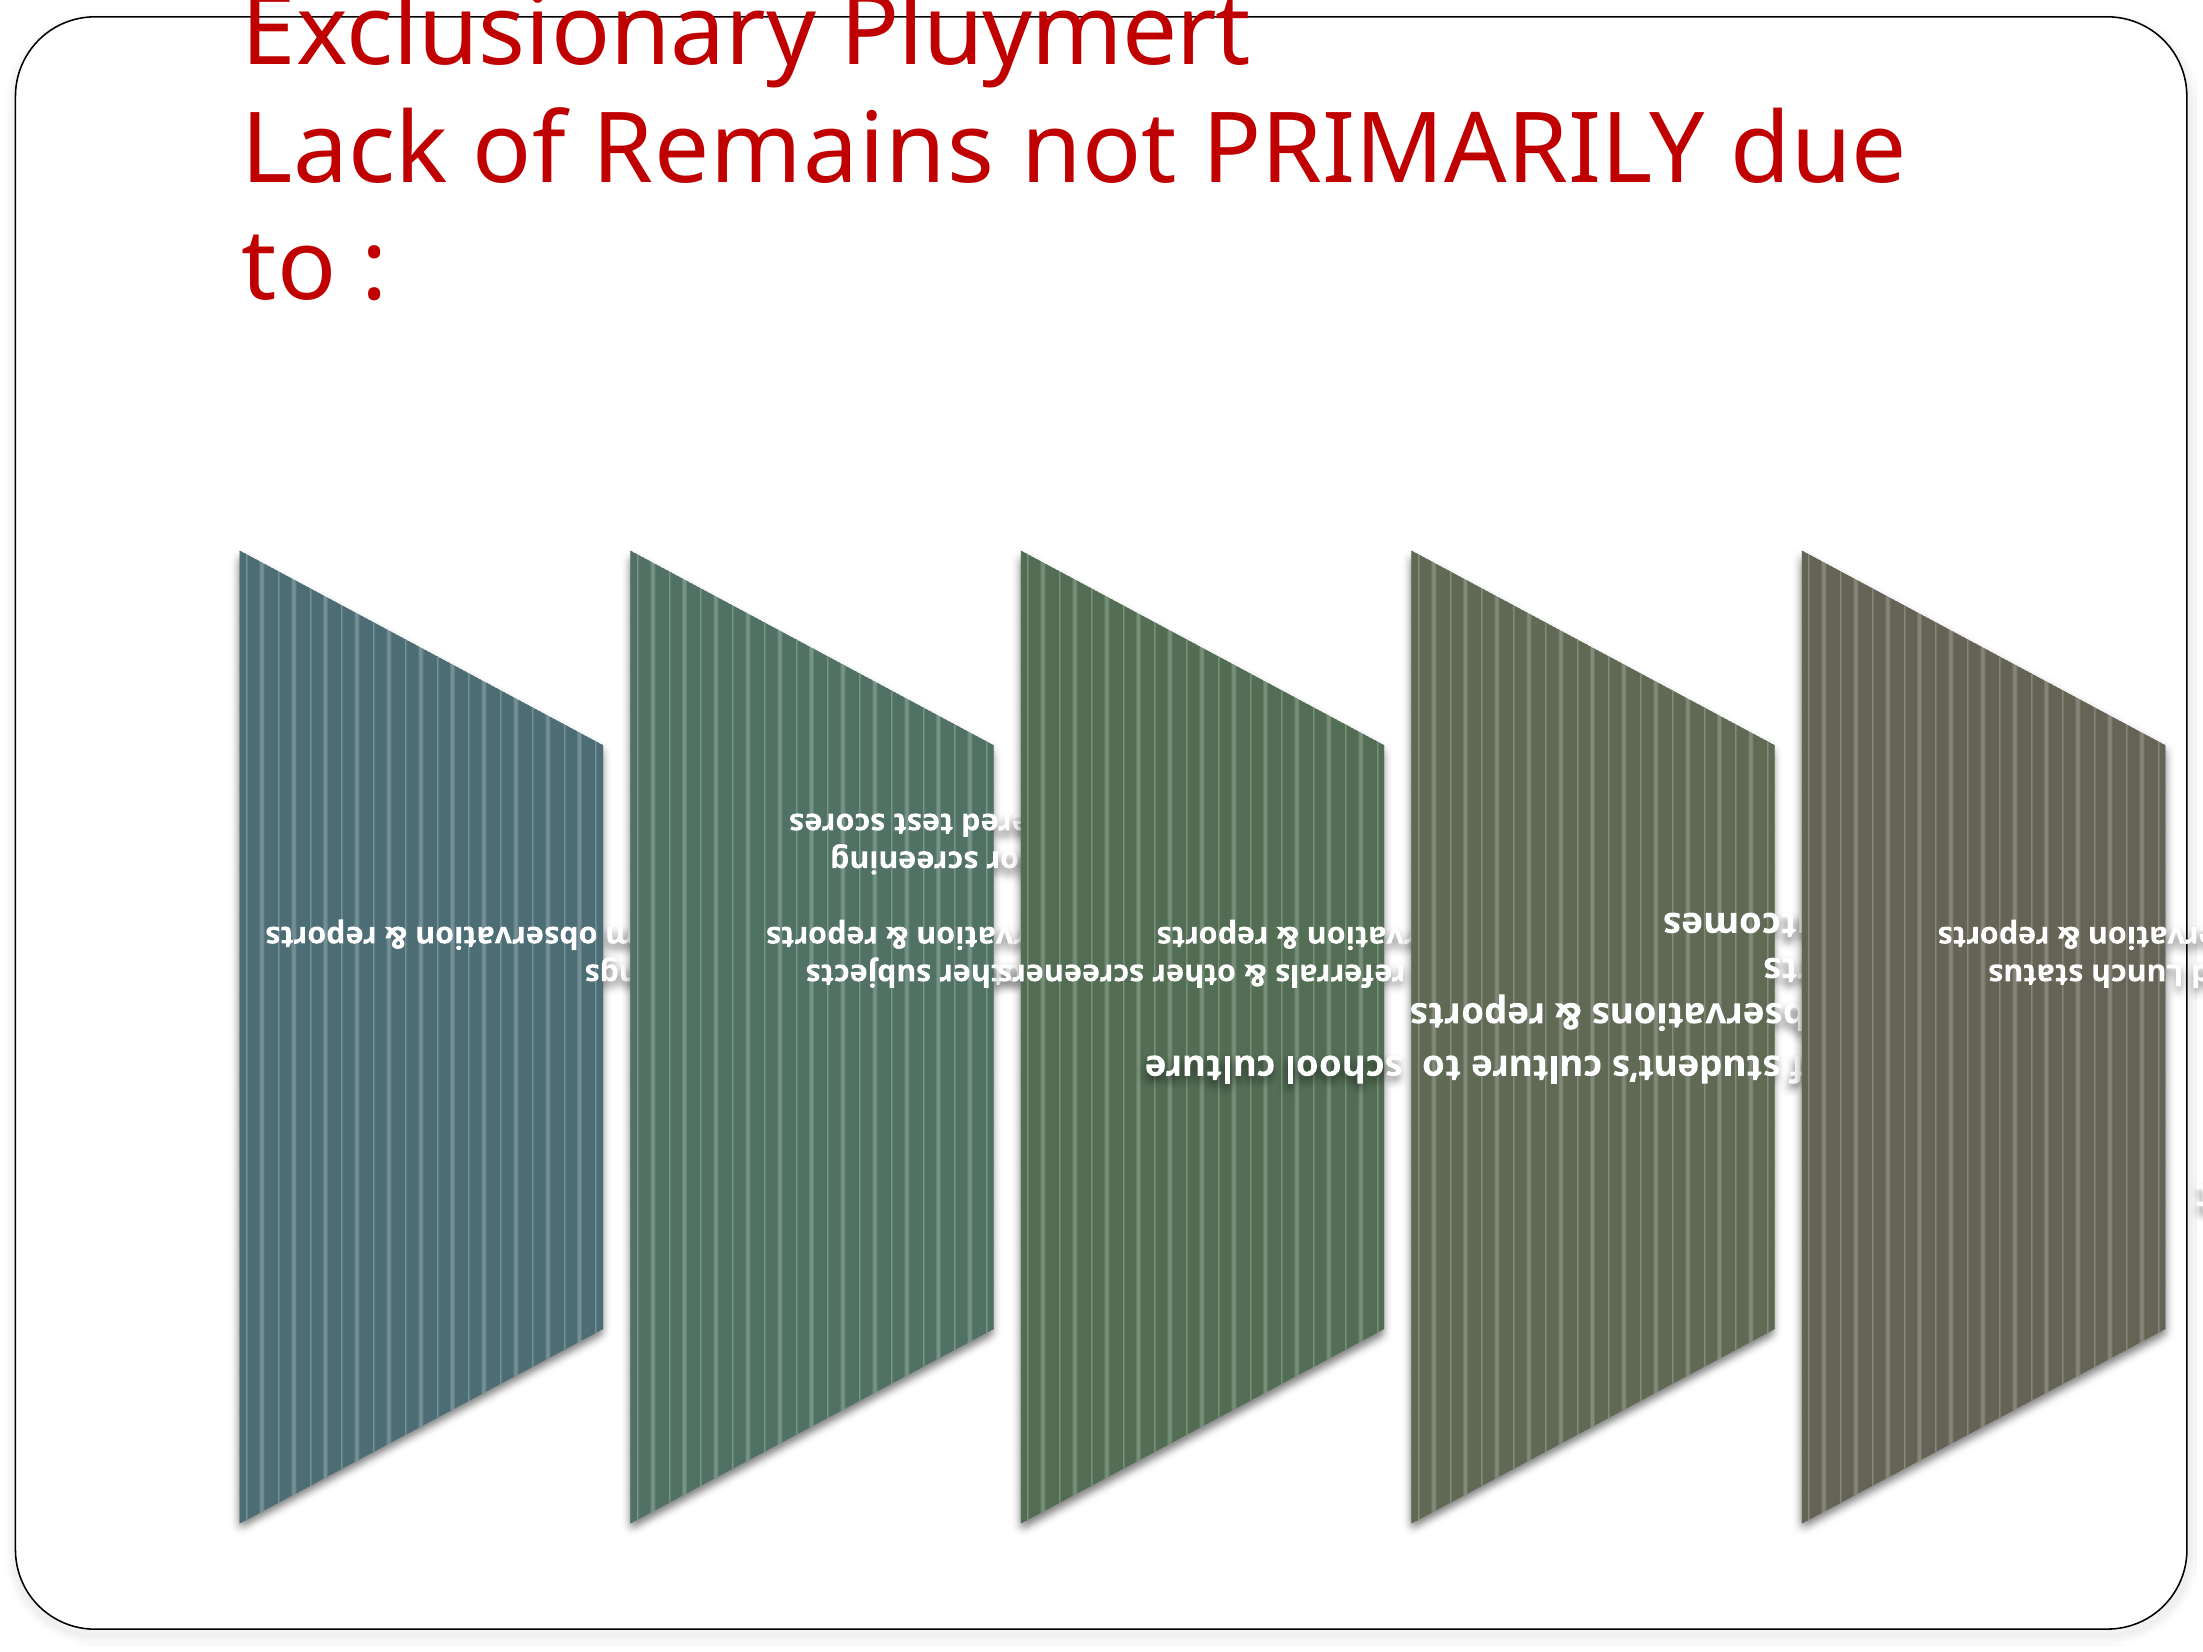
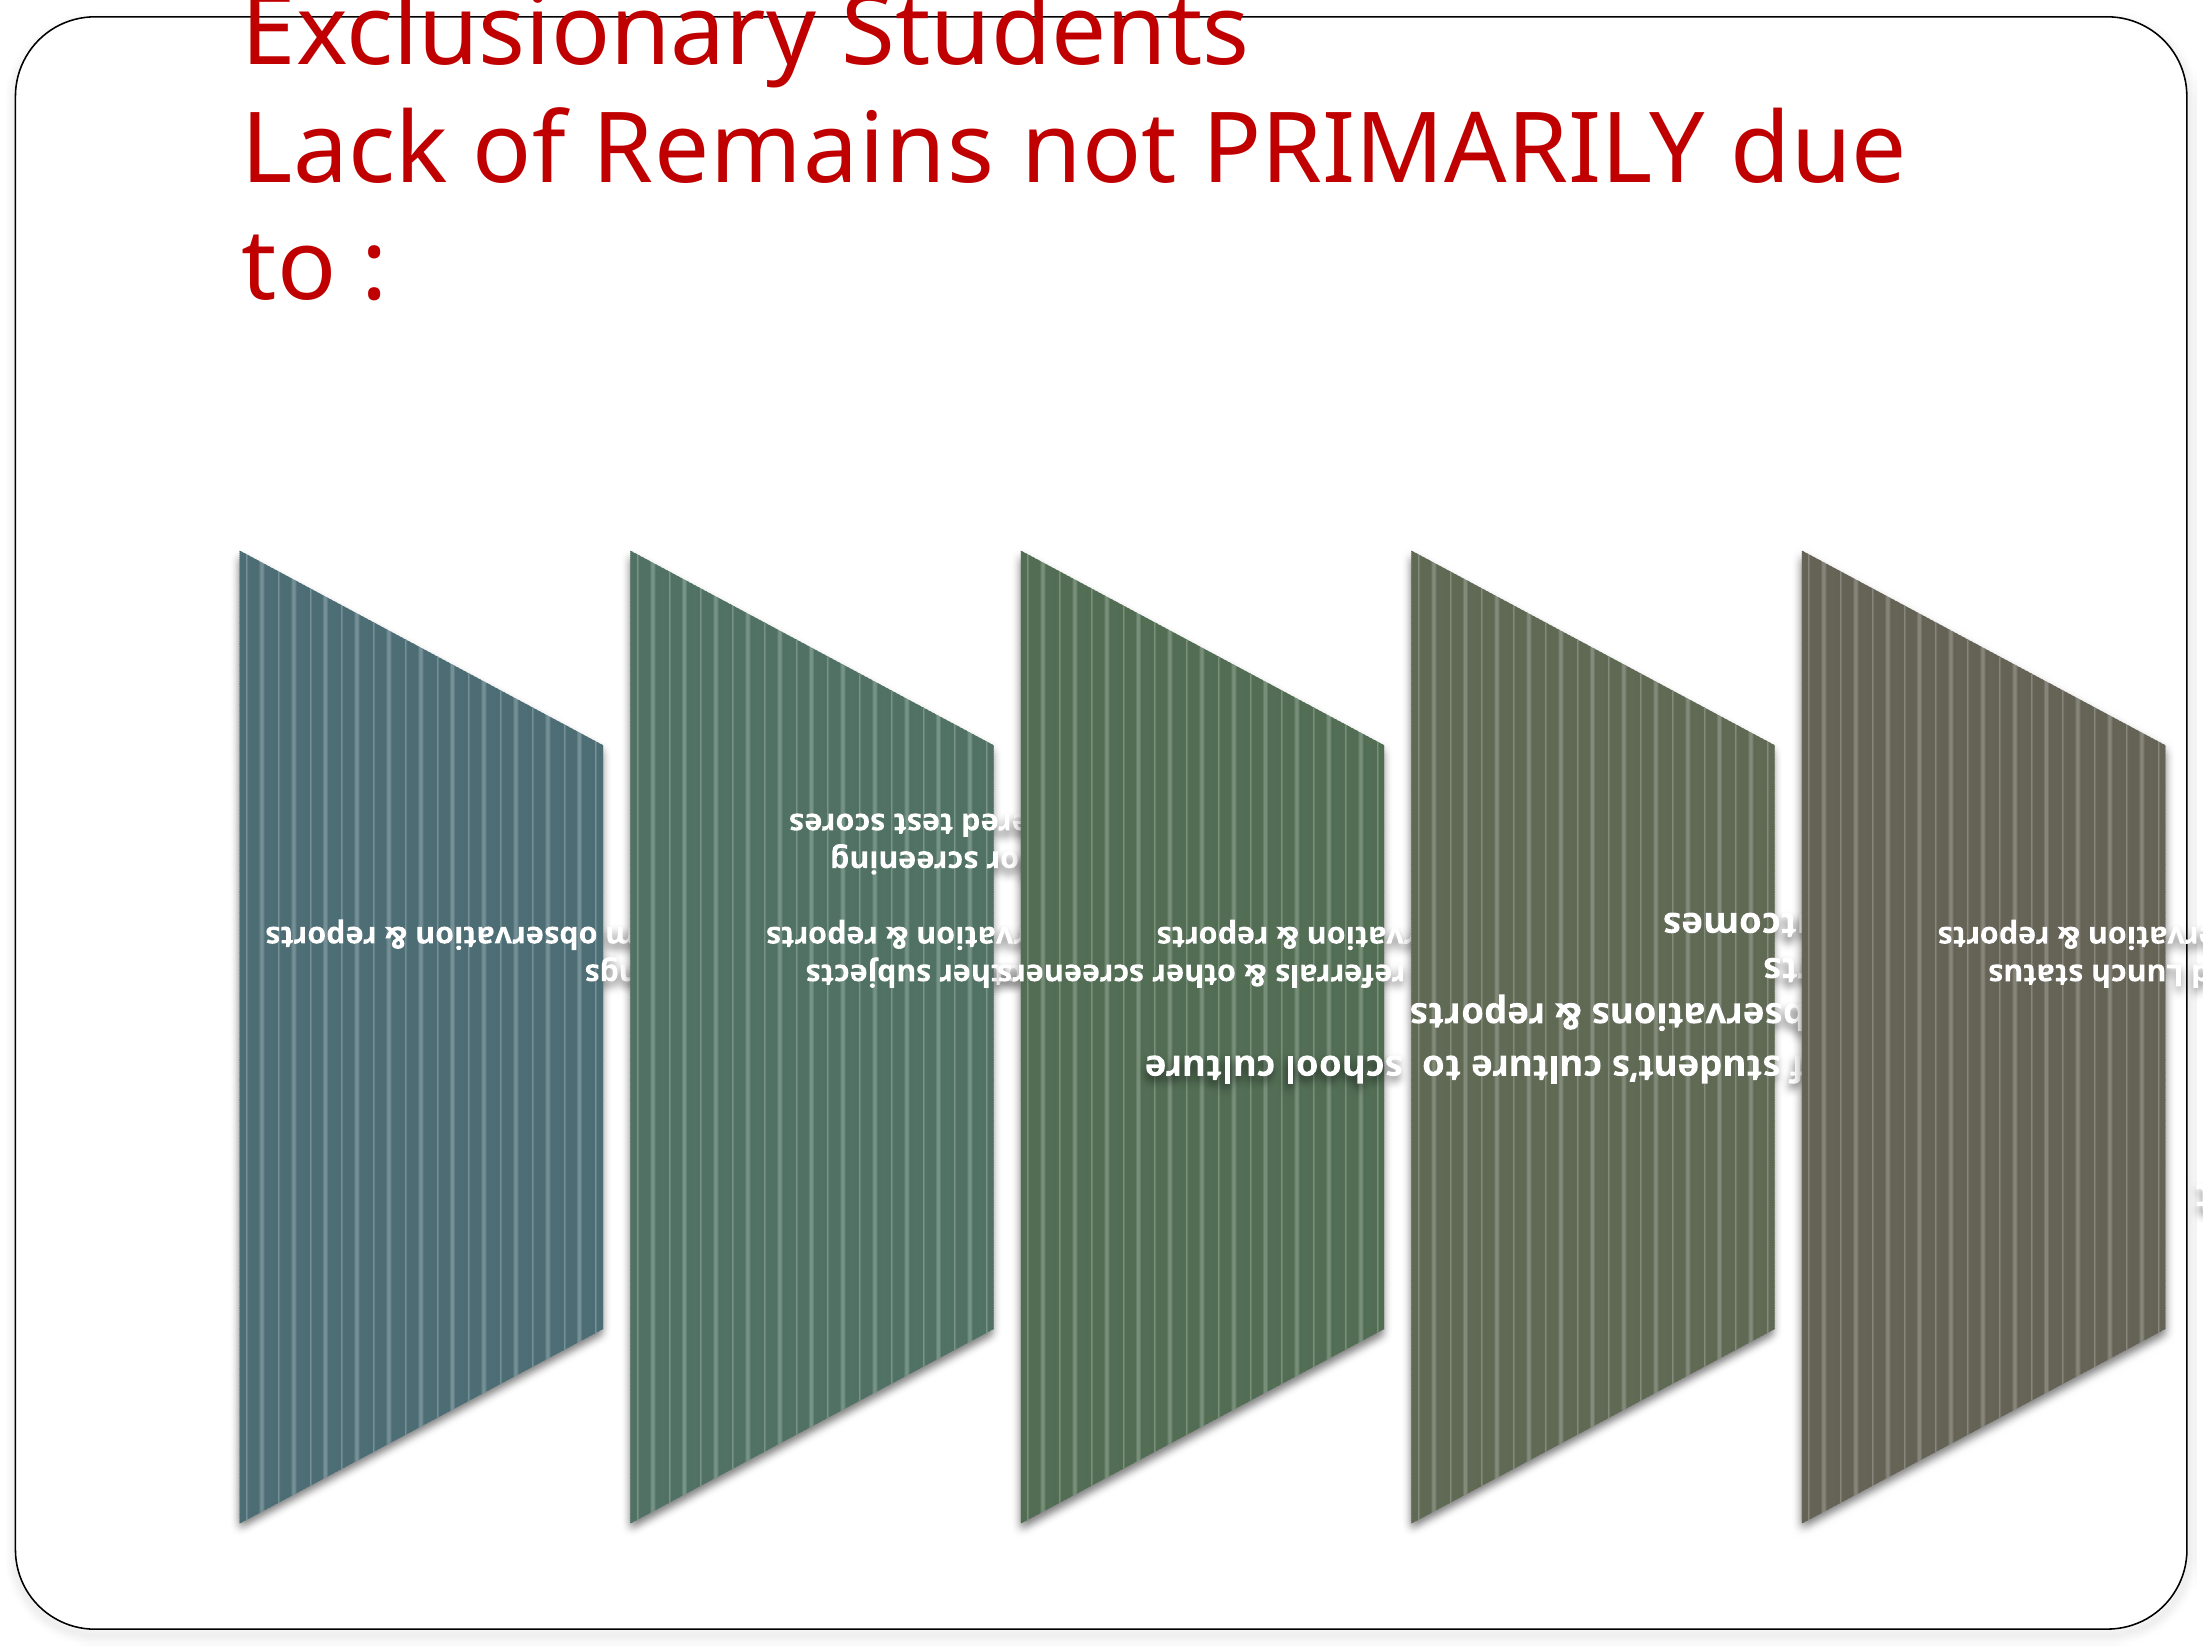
Pluymert: Pluymert -> Students (1046, 32)
